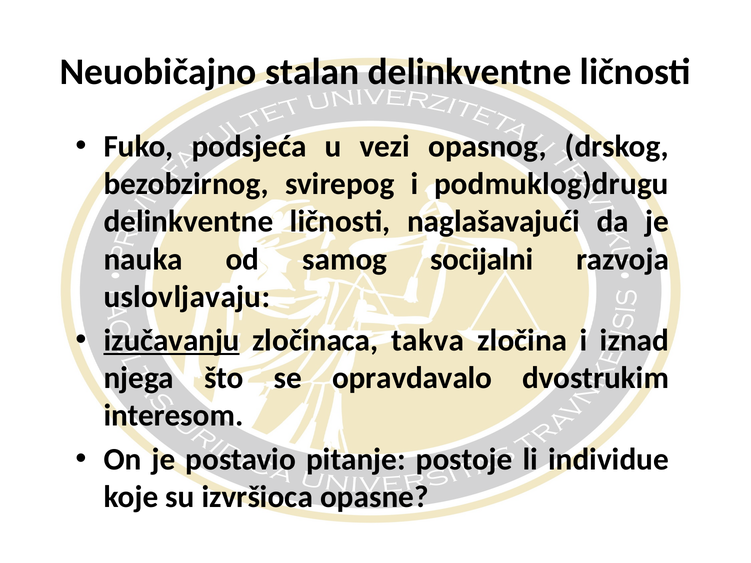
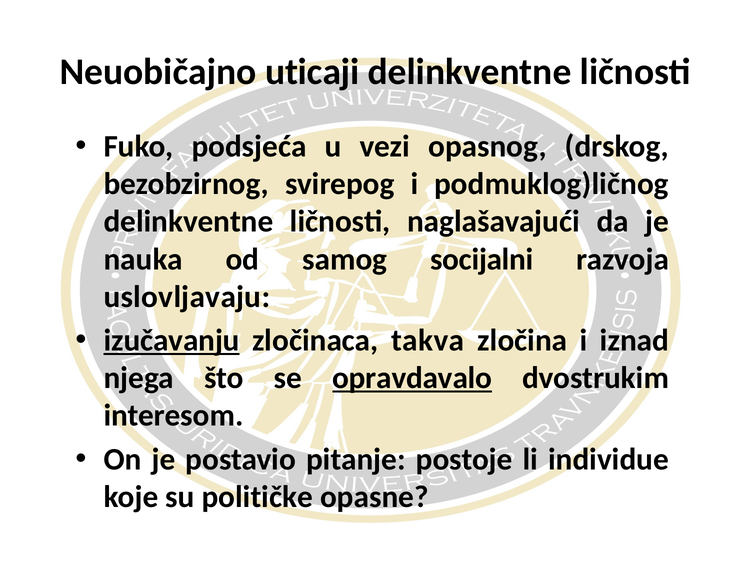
stalan: stalan -> uticaji (312, 72)
podmuklog)drugu: podmuklog)drugu -> podmuklog)ličnog (551, 184)
opravdavalo underline: none -> present (412, 378)
izvršioca: izvršioca -> političke (257, 497)
